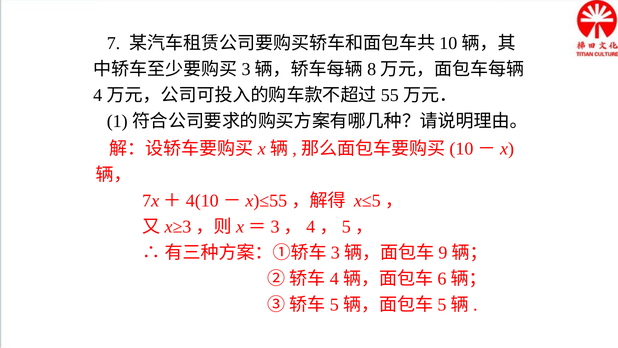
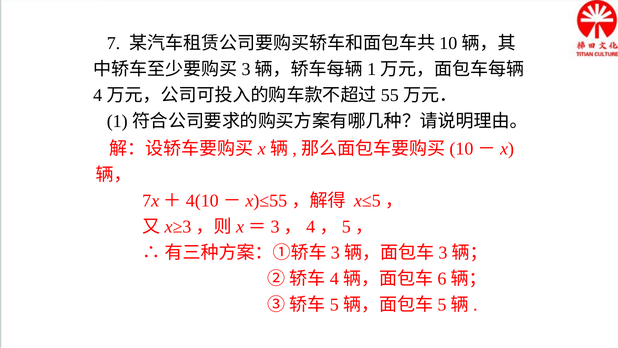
8: 8 -> 1 (372, 69)
9: 9 -> 3 (443, 253)
